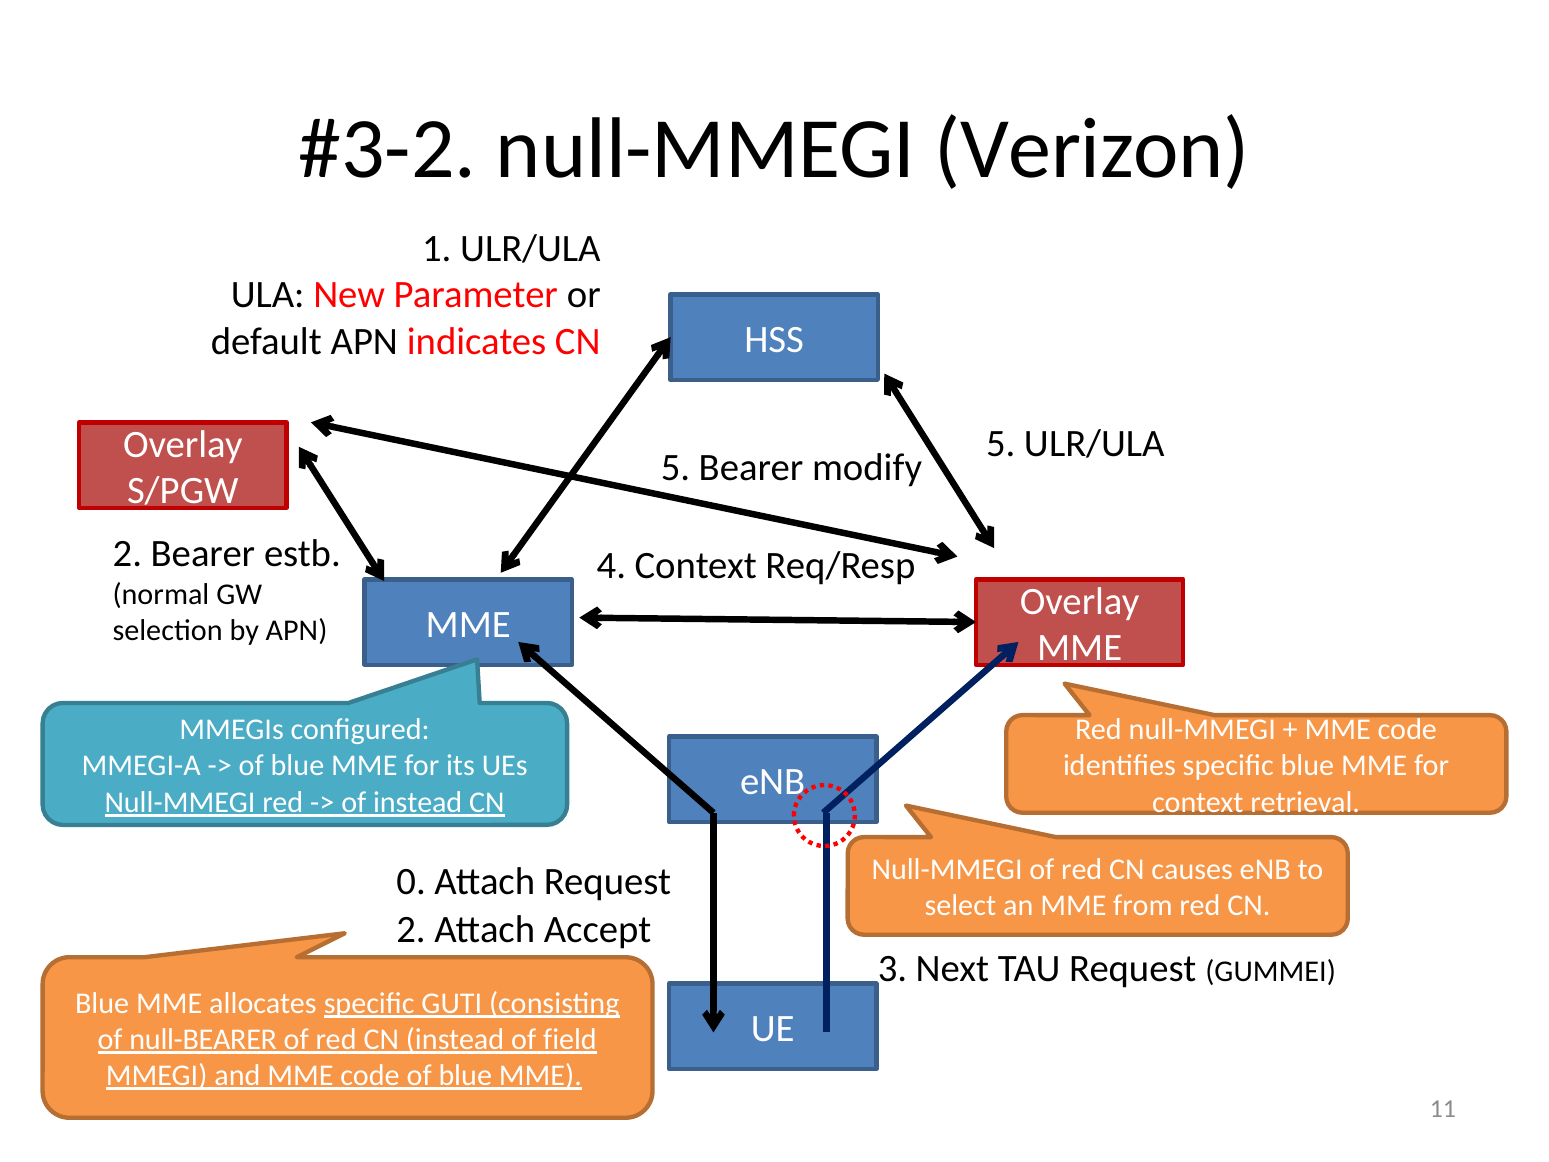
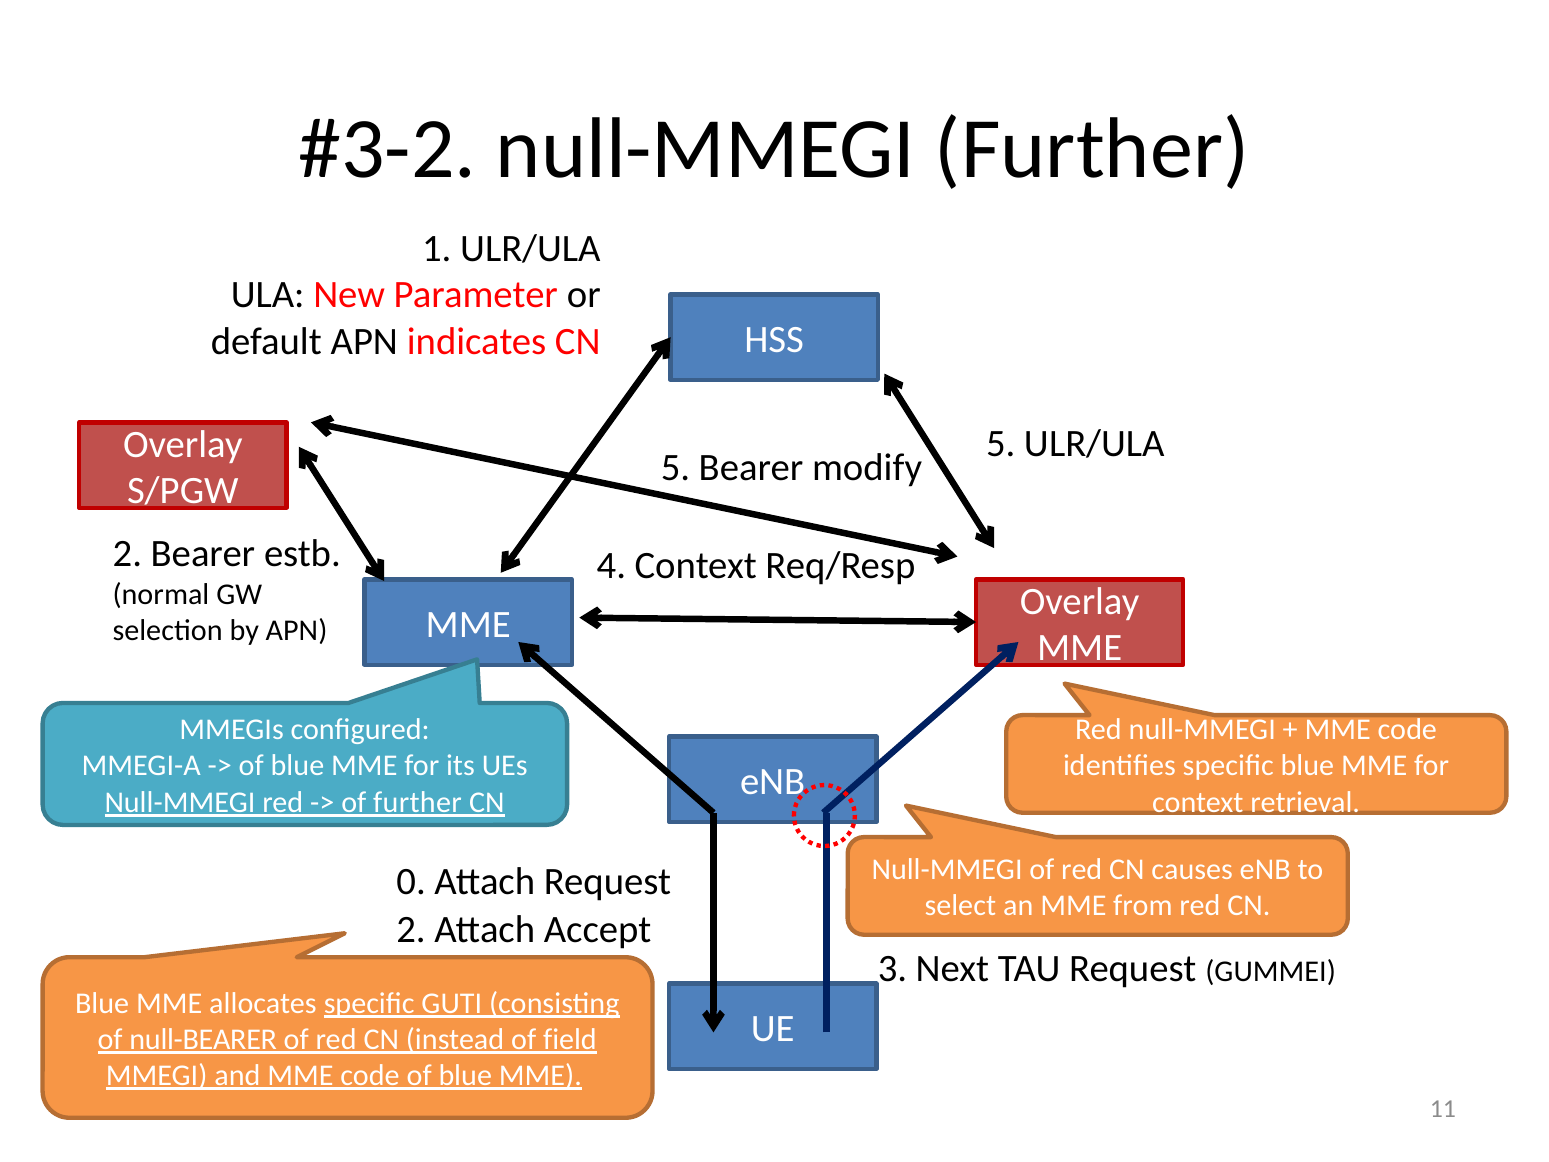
null-MMEGI Verizon: Verizon -> Further (1092, 149)
of instead: instead -> further (418, 802)
